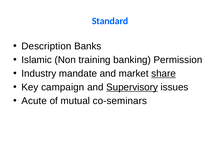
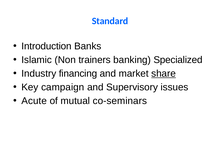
Description: Description -> Introduction (47, 46)
training: training -> trainers (95, 60)
Permission: Permission -> Specialized (178, 60)
mandate: mandate -> financing (78, 74)
Supervisory underline: present -> none (132, 87)
